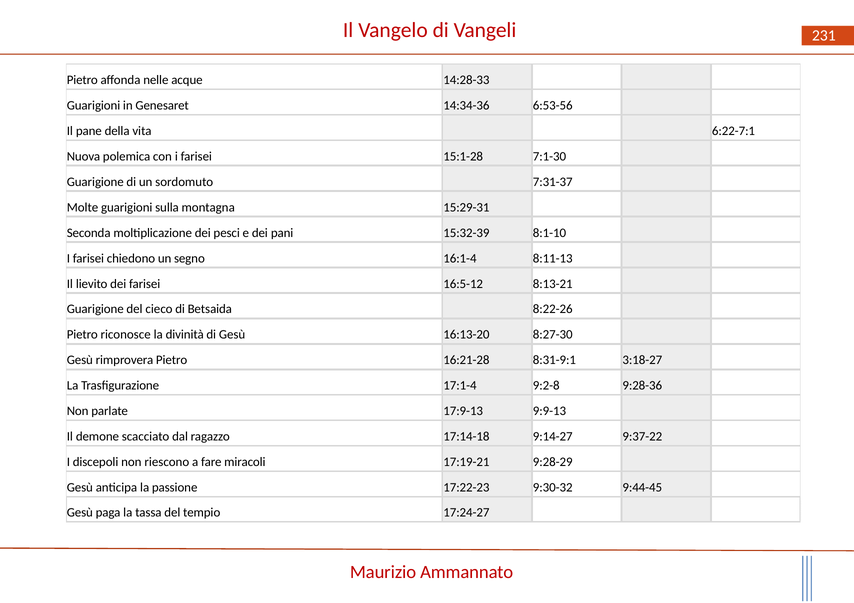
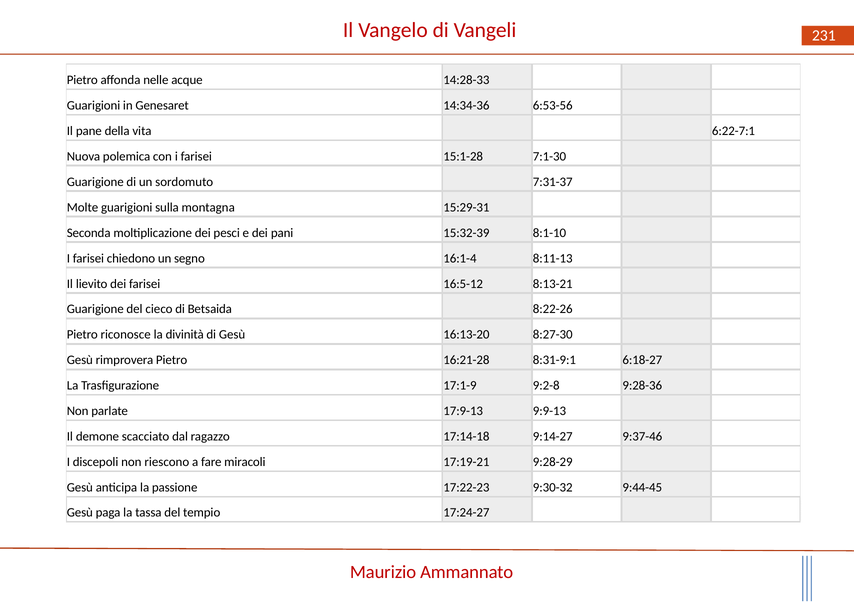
3:18-27: 3:18-27 -> 6:18-27 (642, 360)
17:1-4: 17:1-4 -> 17:1-9 (460, 386)
9:37-22: 9:37-22 -> 9:37-46 (642, 436)
